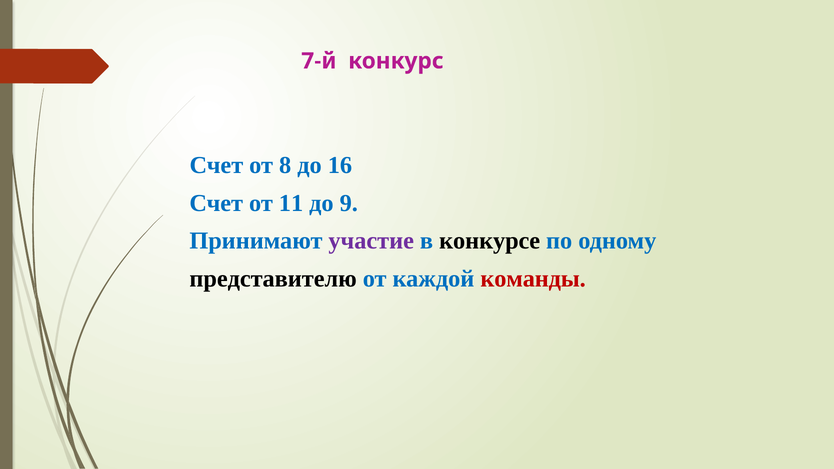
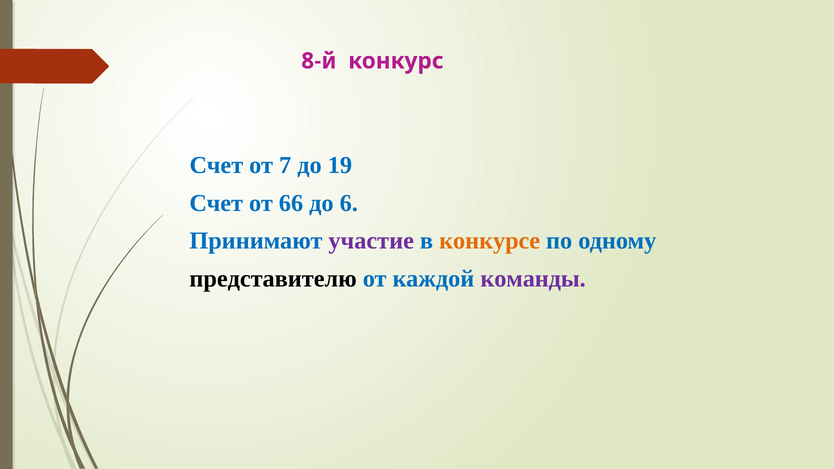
7-й: 7-й -> 8-й (319, 61)
8: 8 -> 7 (285, 165)
16: 16 -> 19 (340, 165)
11: 11 -> 66 (291, 203)
9: 9 -> 6 (349, 203)
конкурсе colour: black -> orange (490, 241)
команды colour: red -> purple (533, 279)
